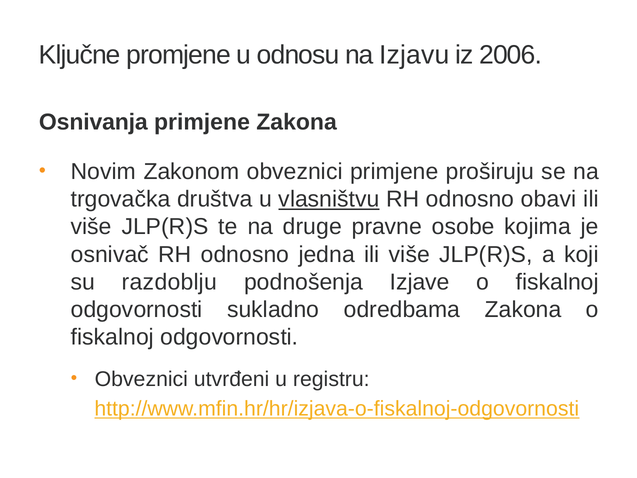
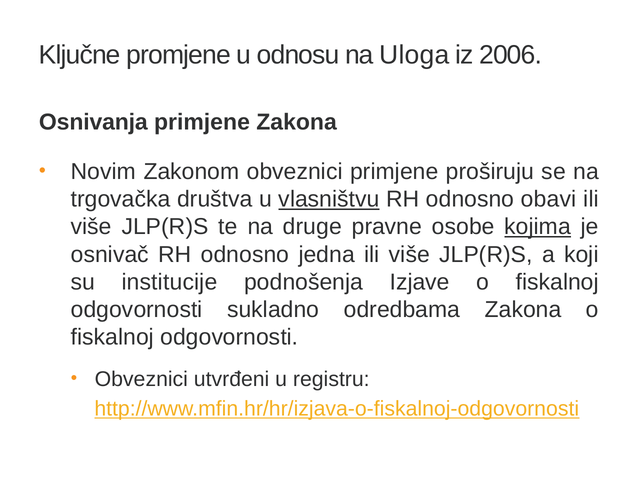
Izjavu: Izjavu -> Uloga (414, 55)
kojima underline: none -> present (538, 227)
razdoblju: razdoblju -> institucije (170, 282)
